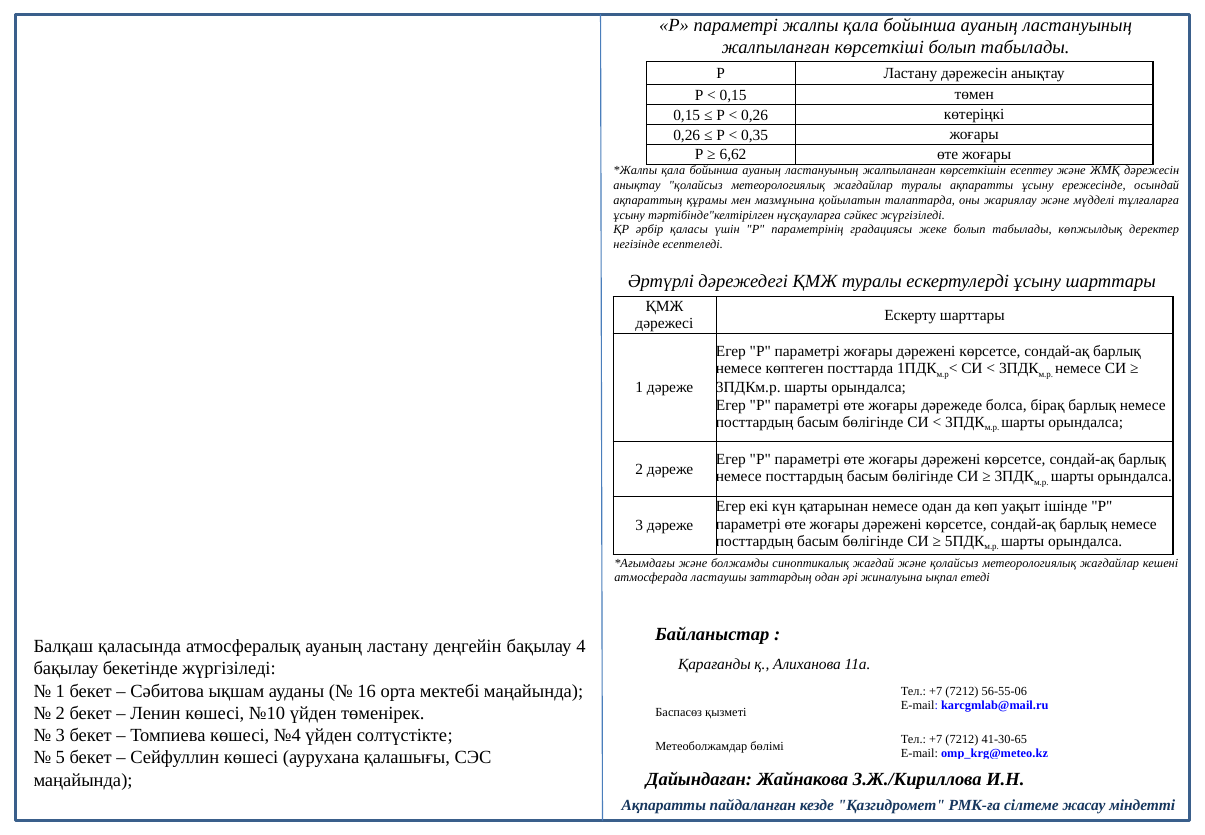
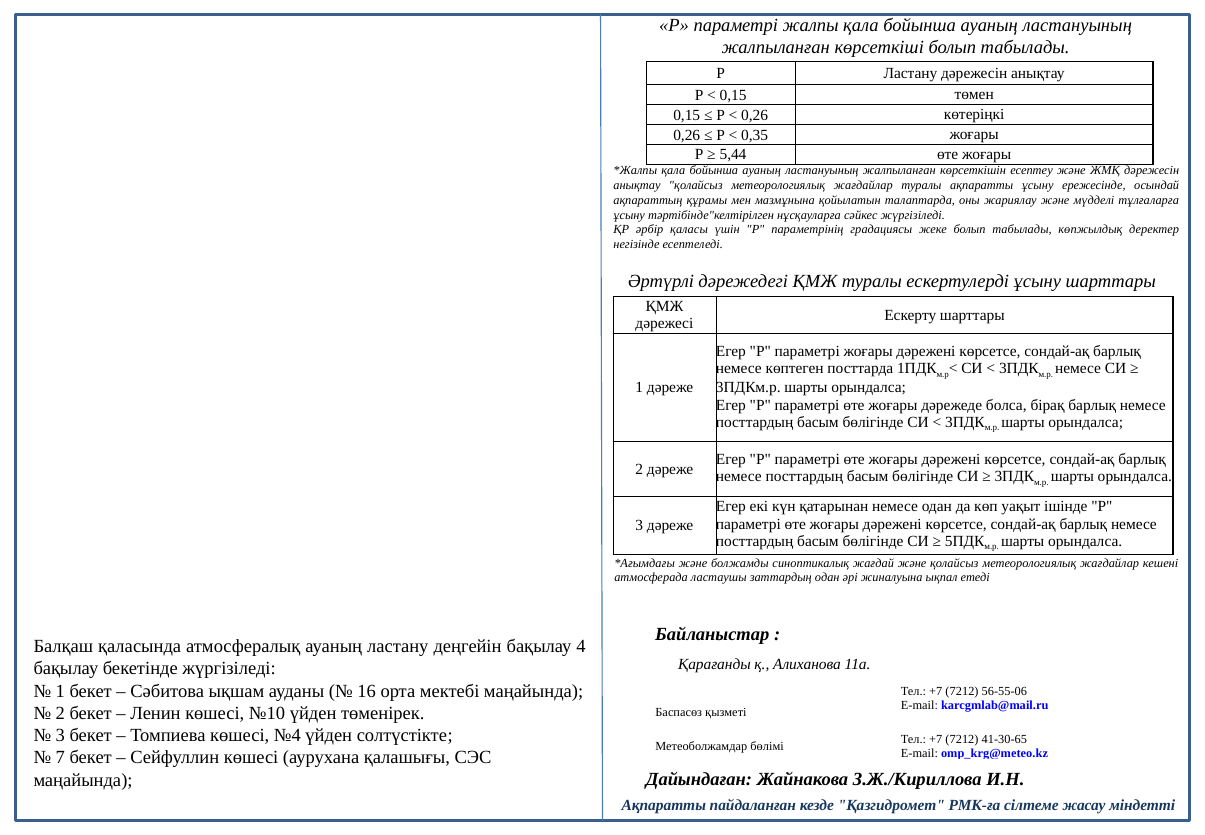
6,62: 6,62 -> 5,44 (733, 155)
5: 5 -> 7 (60, 757)
